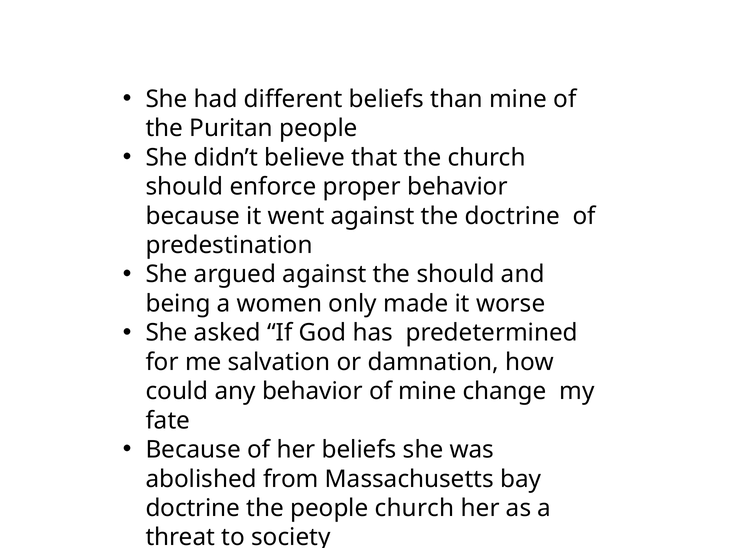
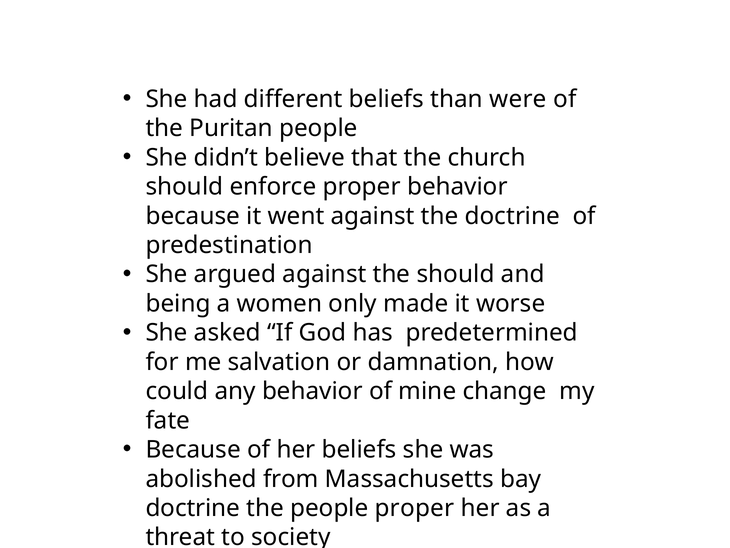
than mine: mine -> were (518, 99)
people church: church -> proper (414, 508)
